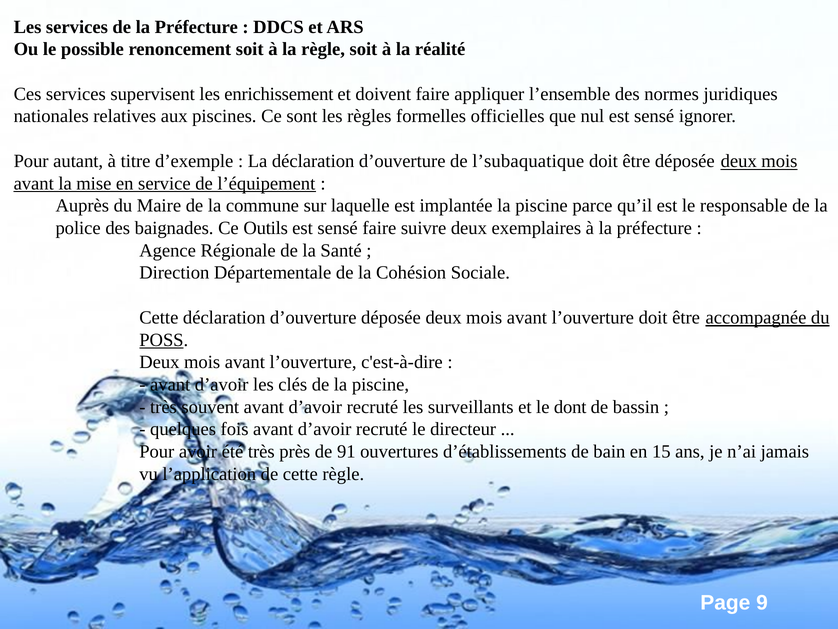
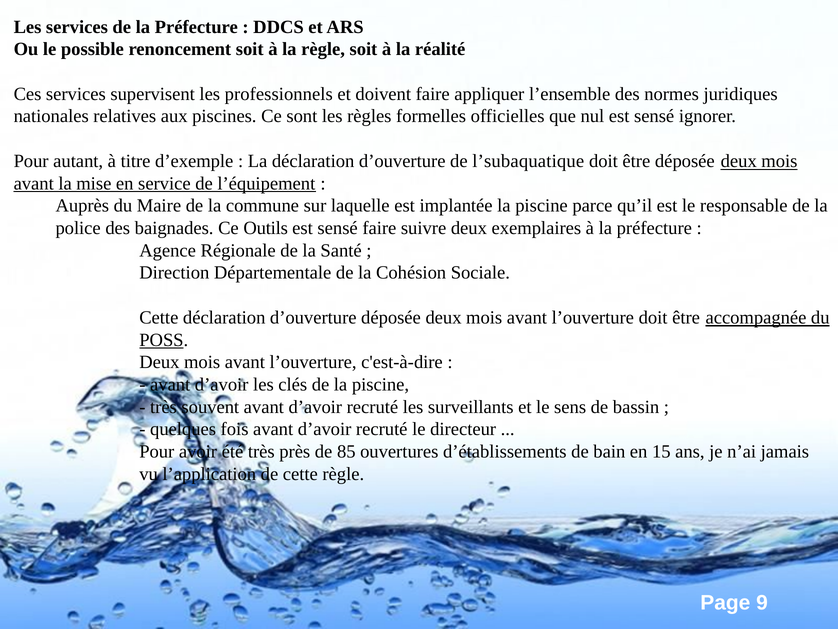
enrichissement: enrichissement -> professionnels (279, 94)
dont: dont -> sens (570, 407)
91: 91 -> 85 (346, 451)
